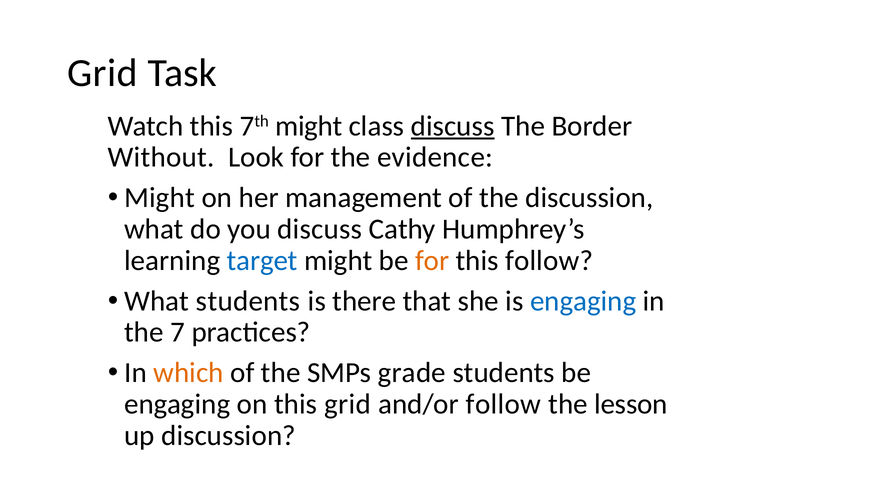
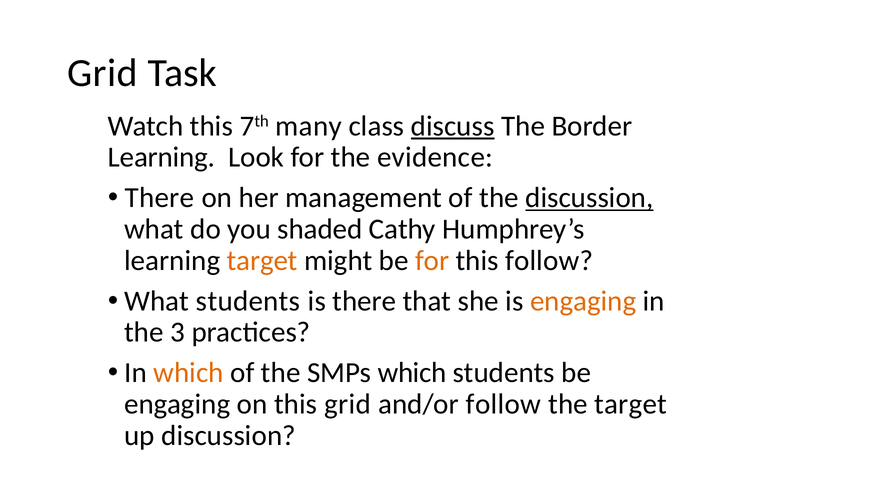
7th might: might -> many (309, 126)
Without: Without -> Learning (161, 158)
Might: Might -> There (159, 198)
discussion underline: none -> present (589, 198)
you discuss: discuss -> shaded (320, 229)
target colour: blue -> orange (262, 261)
engaging colour: blue -> orange (583, 301)
7: 7 -> 3 (178, 333)
SMPs grade: grade -> which (412, 373)
the lesson: lesson -> target (631, 405)
